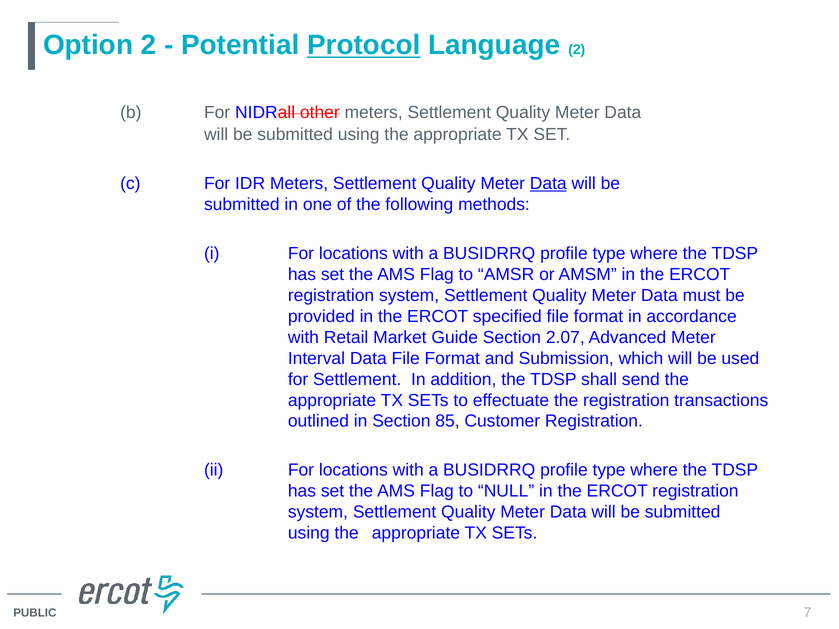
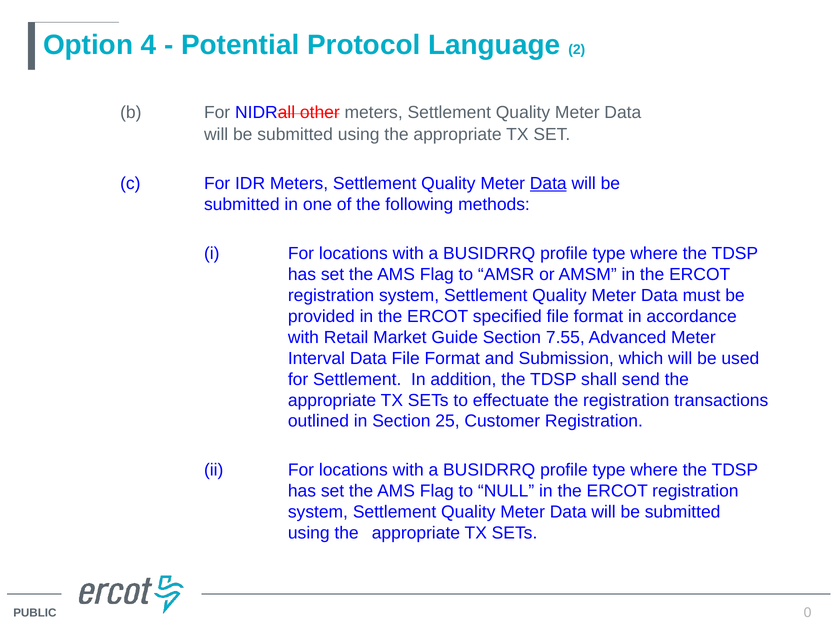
Option 2: 2 -> 4 (149, 45)
Protocol underline: present -> none (364, 45)
2.07: 2.07 -> 7.55 (565, 337)
85: 85 -> 25 (447, 421)
7: 7 -> 0 (808, 613)
